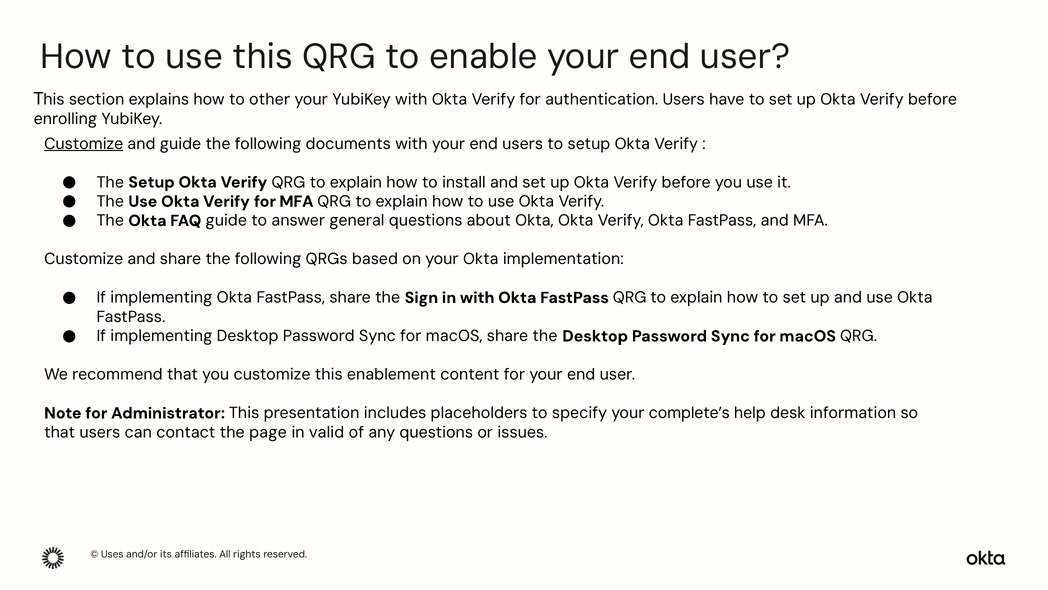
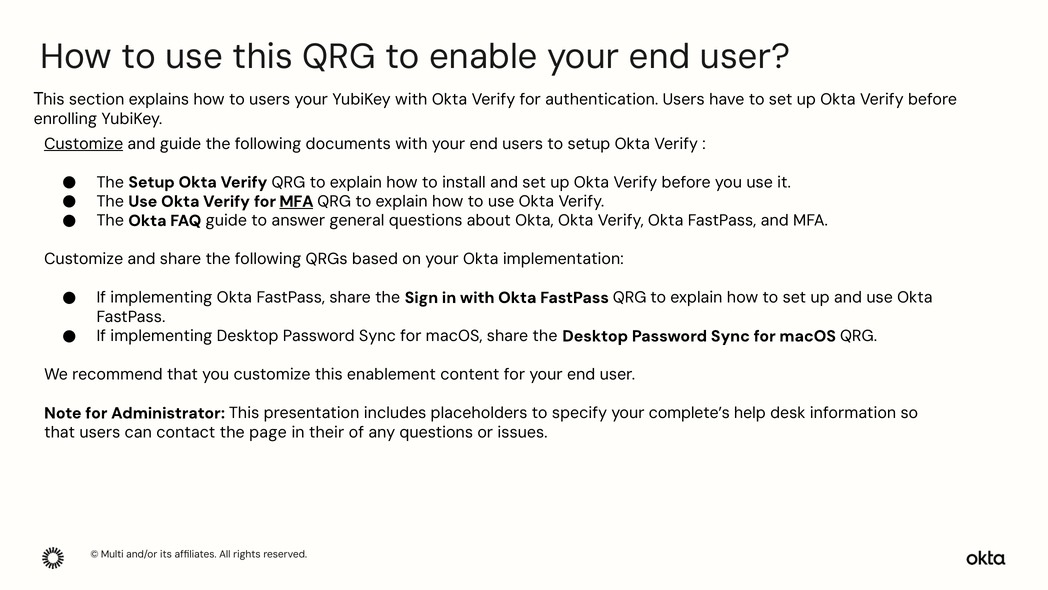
to other: other -> users (270, 99)
MFA underline: none -> present (296, 201)
valid: valid -> their (327, 432)
Uses: Uses -> Multi (112, 554)
